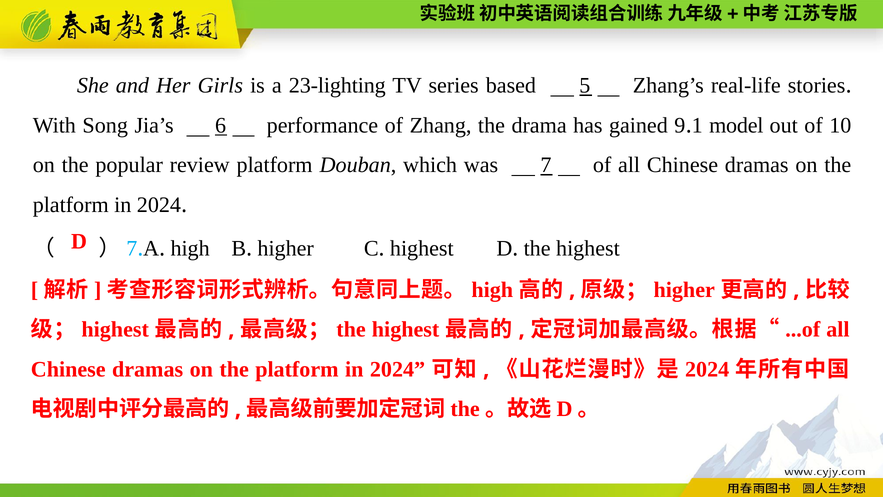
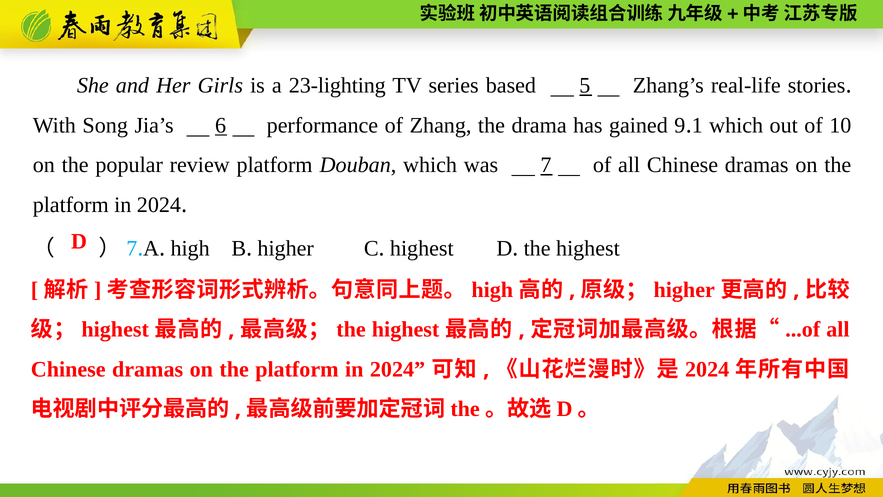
model: model -> which (736, 125)
